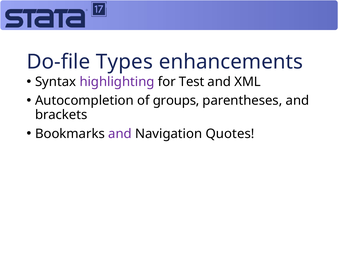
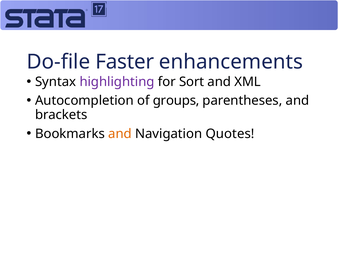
Types: Types -> Faster (125, 62)
Test: Test -> Sort (192, 82)
and colour: purple -> orange (120, 134)
